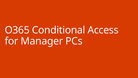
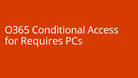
Manager: Manager -> Requires (42, 41)
